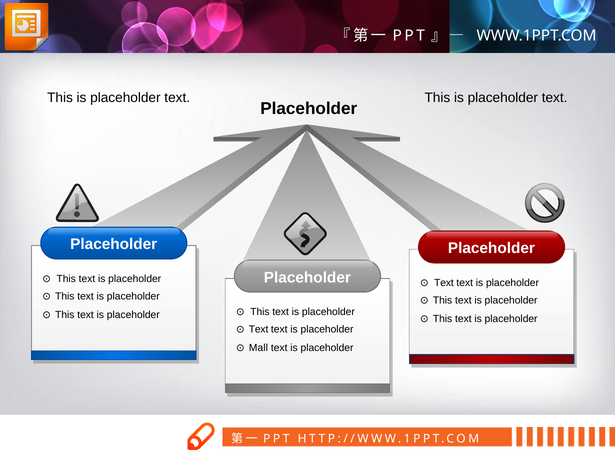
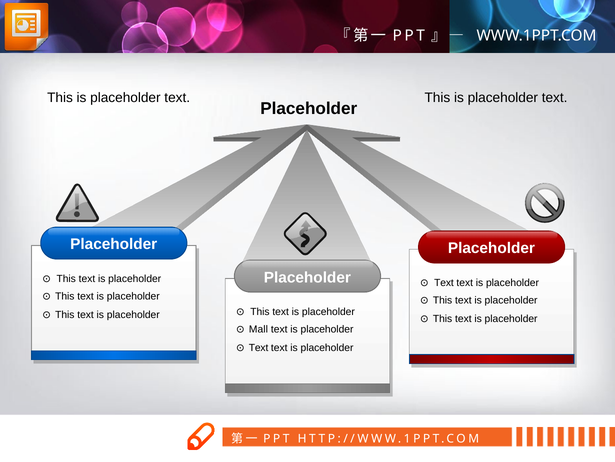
Text: Text -> Mall (258, 329)
Mall: Mall -> Text (259, 347)
